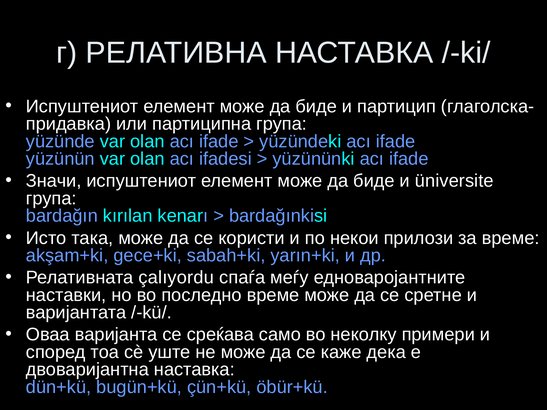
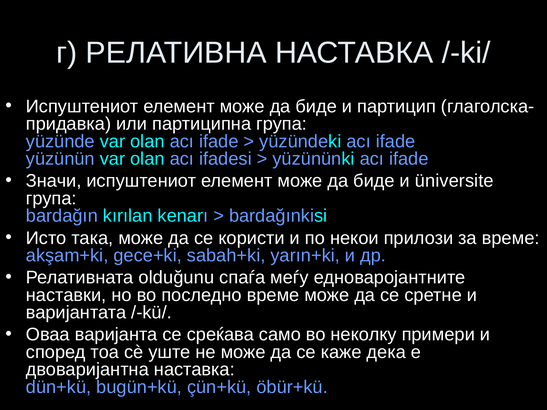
çalıyordu: çalıyordu -> olduğunu (176, 278)
